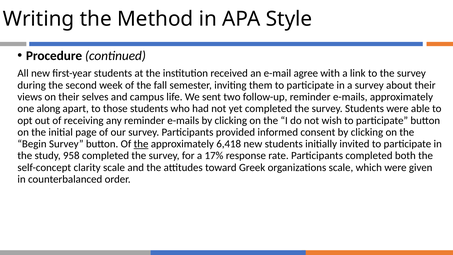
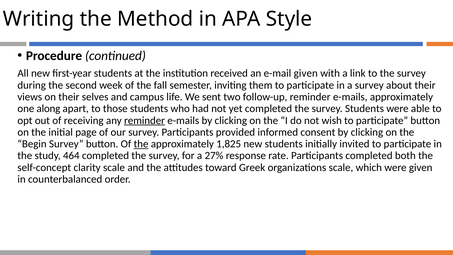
e-mail agree: agree -> given (306, 73)
reminder underline: none -> present (145, 120)
6,418: 6,418 -> 1,825 (229, 144)
958: 958 -> 464 (71, 156)
17%: 17% -> 27% (214, 156)
